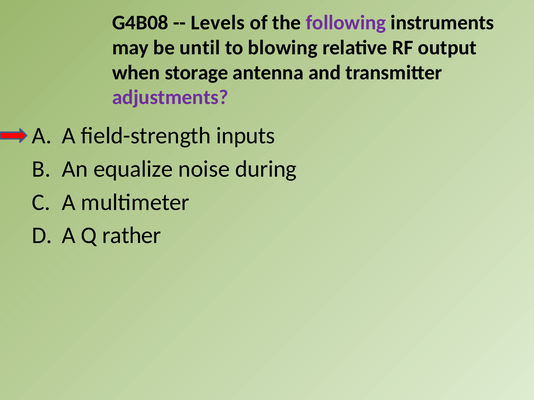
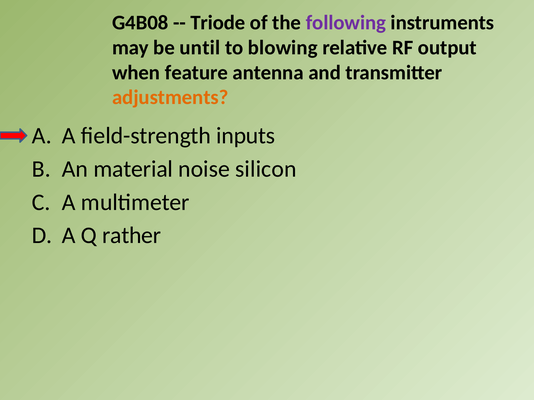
Levels: Levels -> Triode (218, 23)
storage: storage -> feature (196, 73)
adjustments colour: purple -> orange (170, 98)
equalize: equalize -> material (133, 169)
during: during -> silicon (266, 169)
